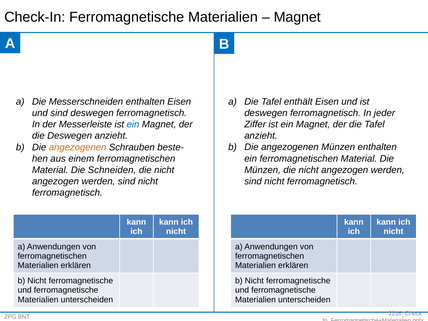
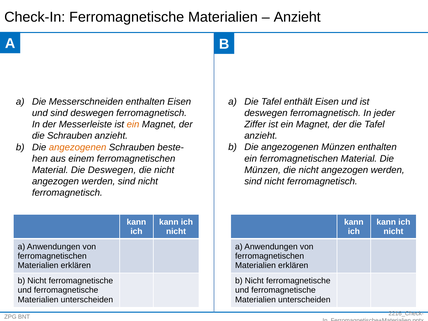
Magnet: Magnet -> Anzieht (297, 17)
ein colour: blue -> orange (133, 124)
die Deswegen: Deswegen -> Schrauben (70, 136)
Die Schneiden: Schneiden -> Deswegen (112, 170)
